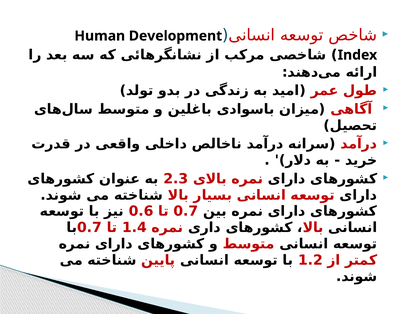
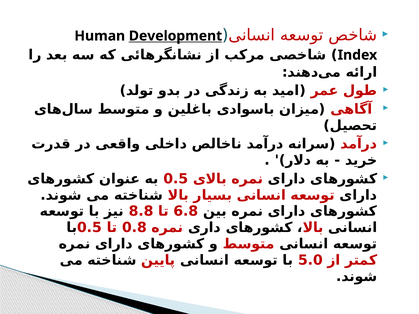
Development underline: none -> present (175, 36)
2.3: 2.3 -> 0.5 (176, 179)
0.6: 0.6 -> 8.8 (141, 212)
0.7: 0.7 -> 6.8 (186, 212)
0.7: 0.7 -> 0.5 (90, 228)
1.4: 1.4 -> 0.8 (134, 228)
1.2: 1.2 -> 5.0 (310, 260)
